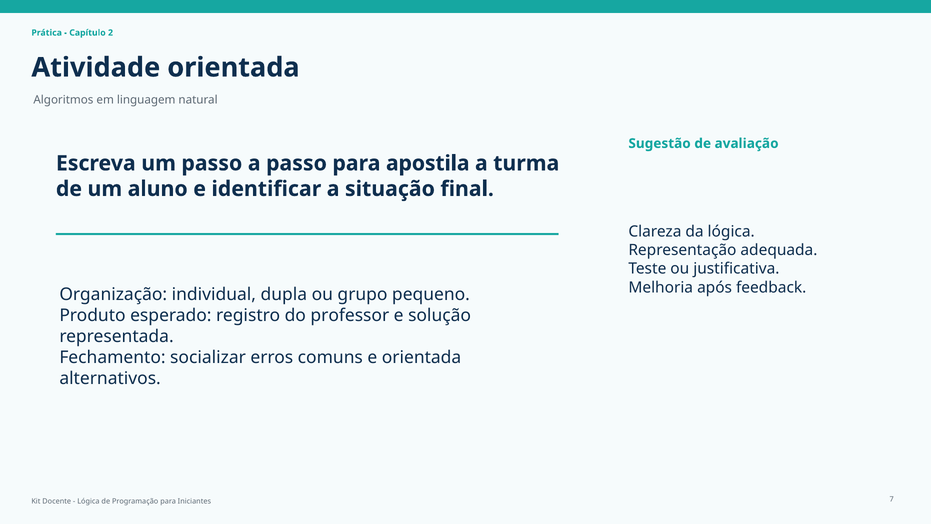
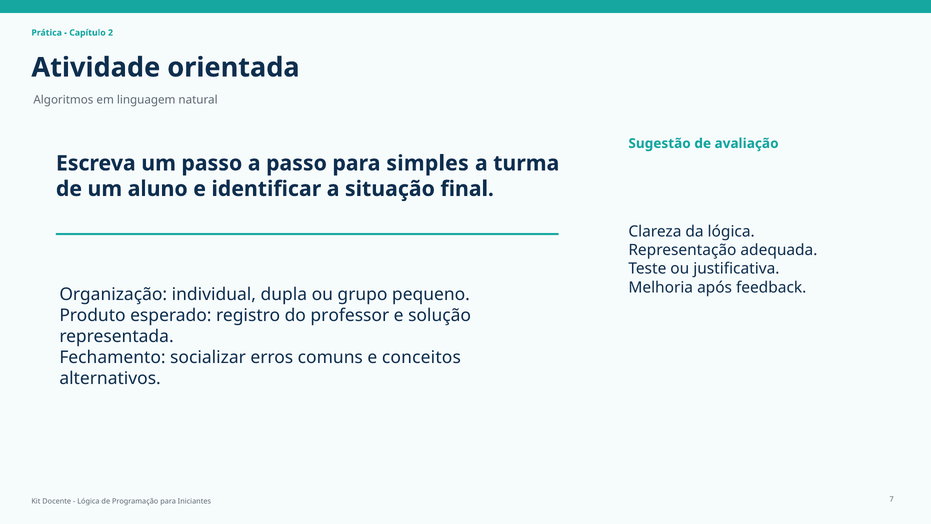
apostila: apostila -> simples (428, 163)
e orientada: orientada -> conceitos (421, 357)
